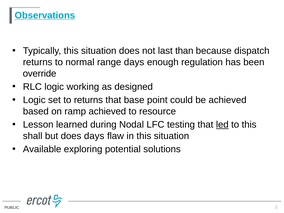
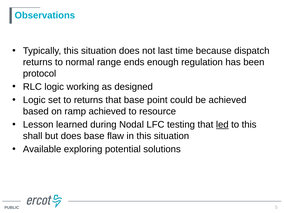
Observations underline: present -> none (45, 15)
than: than -> time (184, 51)
range days: days -> ends (134, 62)
override: override -> protocol (40, 74)
does days: days -> base (94, 136)
